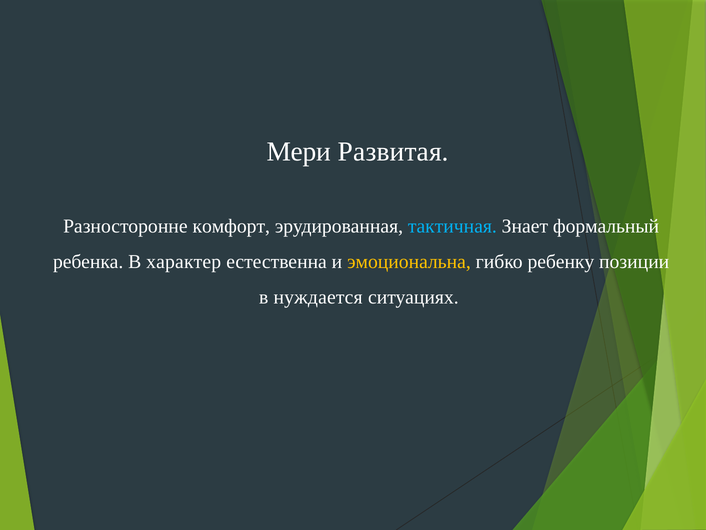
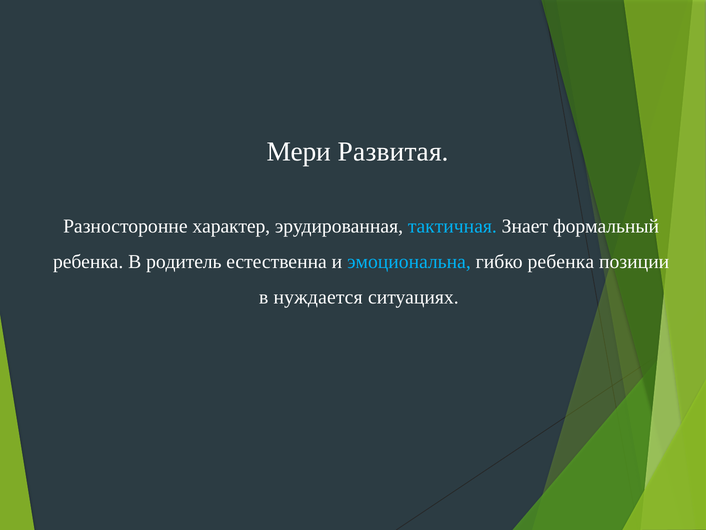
комфорт: комфорт -> характер (231, 226)
характер: характер -> родитель (184, 261)
эмоциональна colour: yellow -> light blue (409, 261)
гибко ребенку: ребенку -> ребенка (561, 261)
